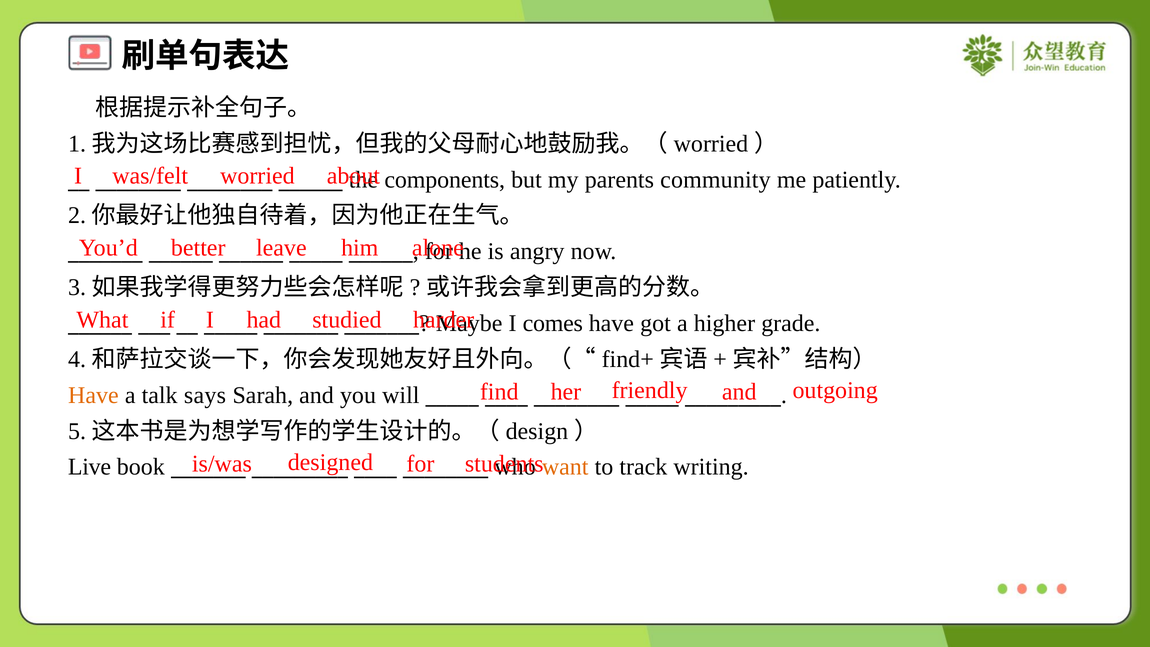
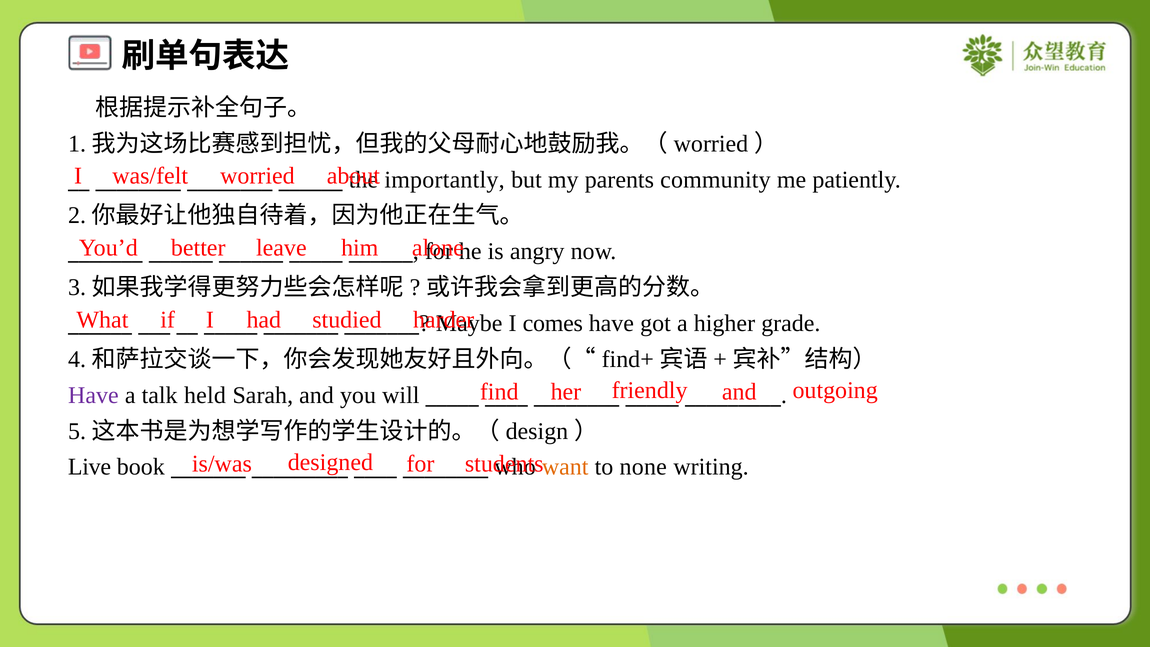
components: components -> importantly (445, 180)
Have colour: orange -> purple (93, 395)
says: says -> held (205, 395)
track: track -> none (643, 467)
